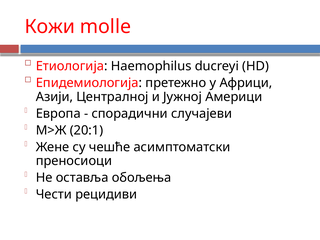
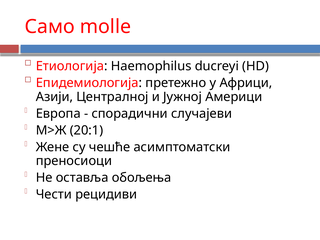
Кожи: Кожи -> Само (50, 27)
